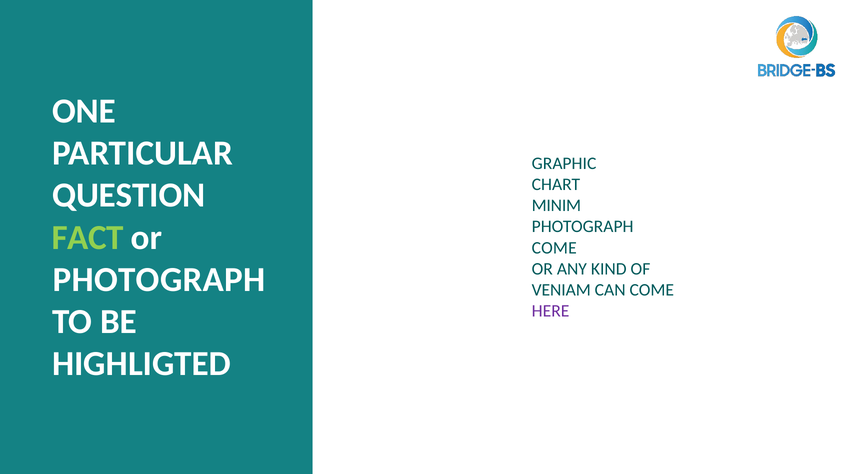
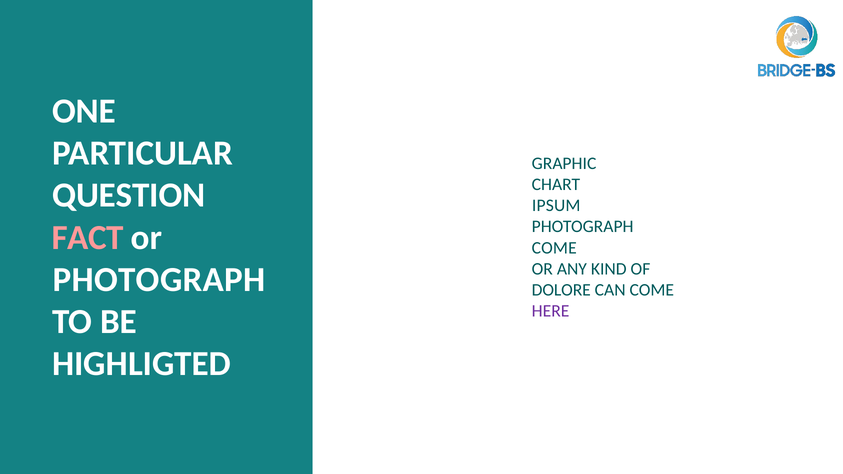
MINIM: MINIM -> IPSUM (556, 206)
FACT colour: light green -> pink (88, 238)
VENIAM: VENIAM -> DOLORE (561, 290)
